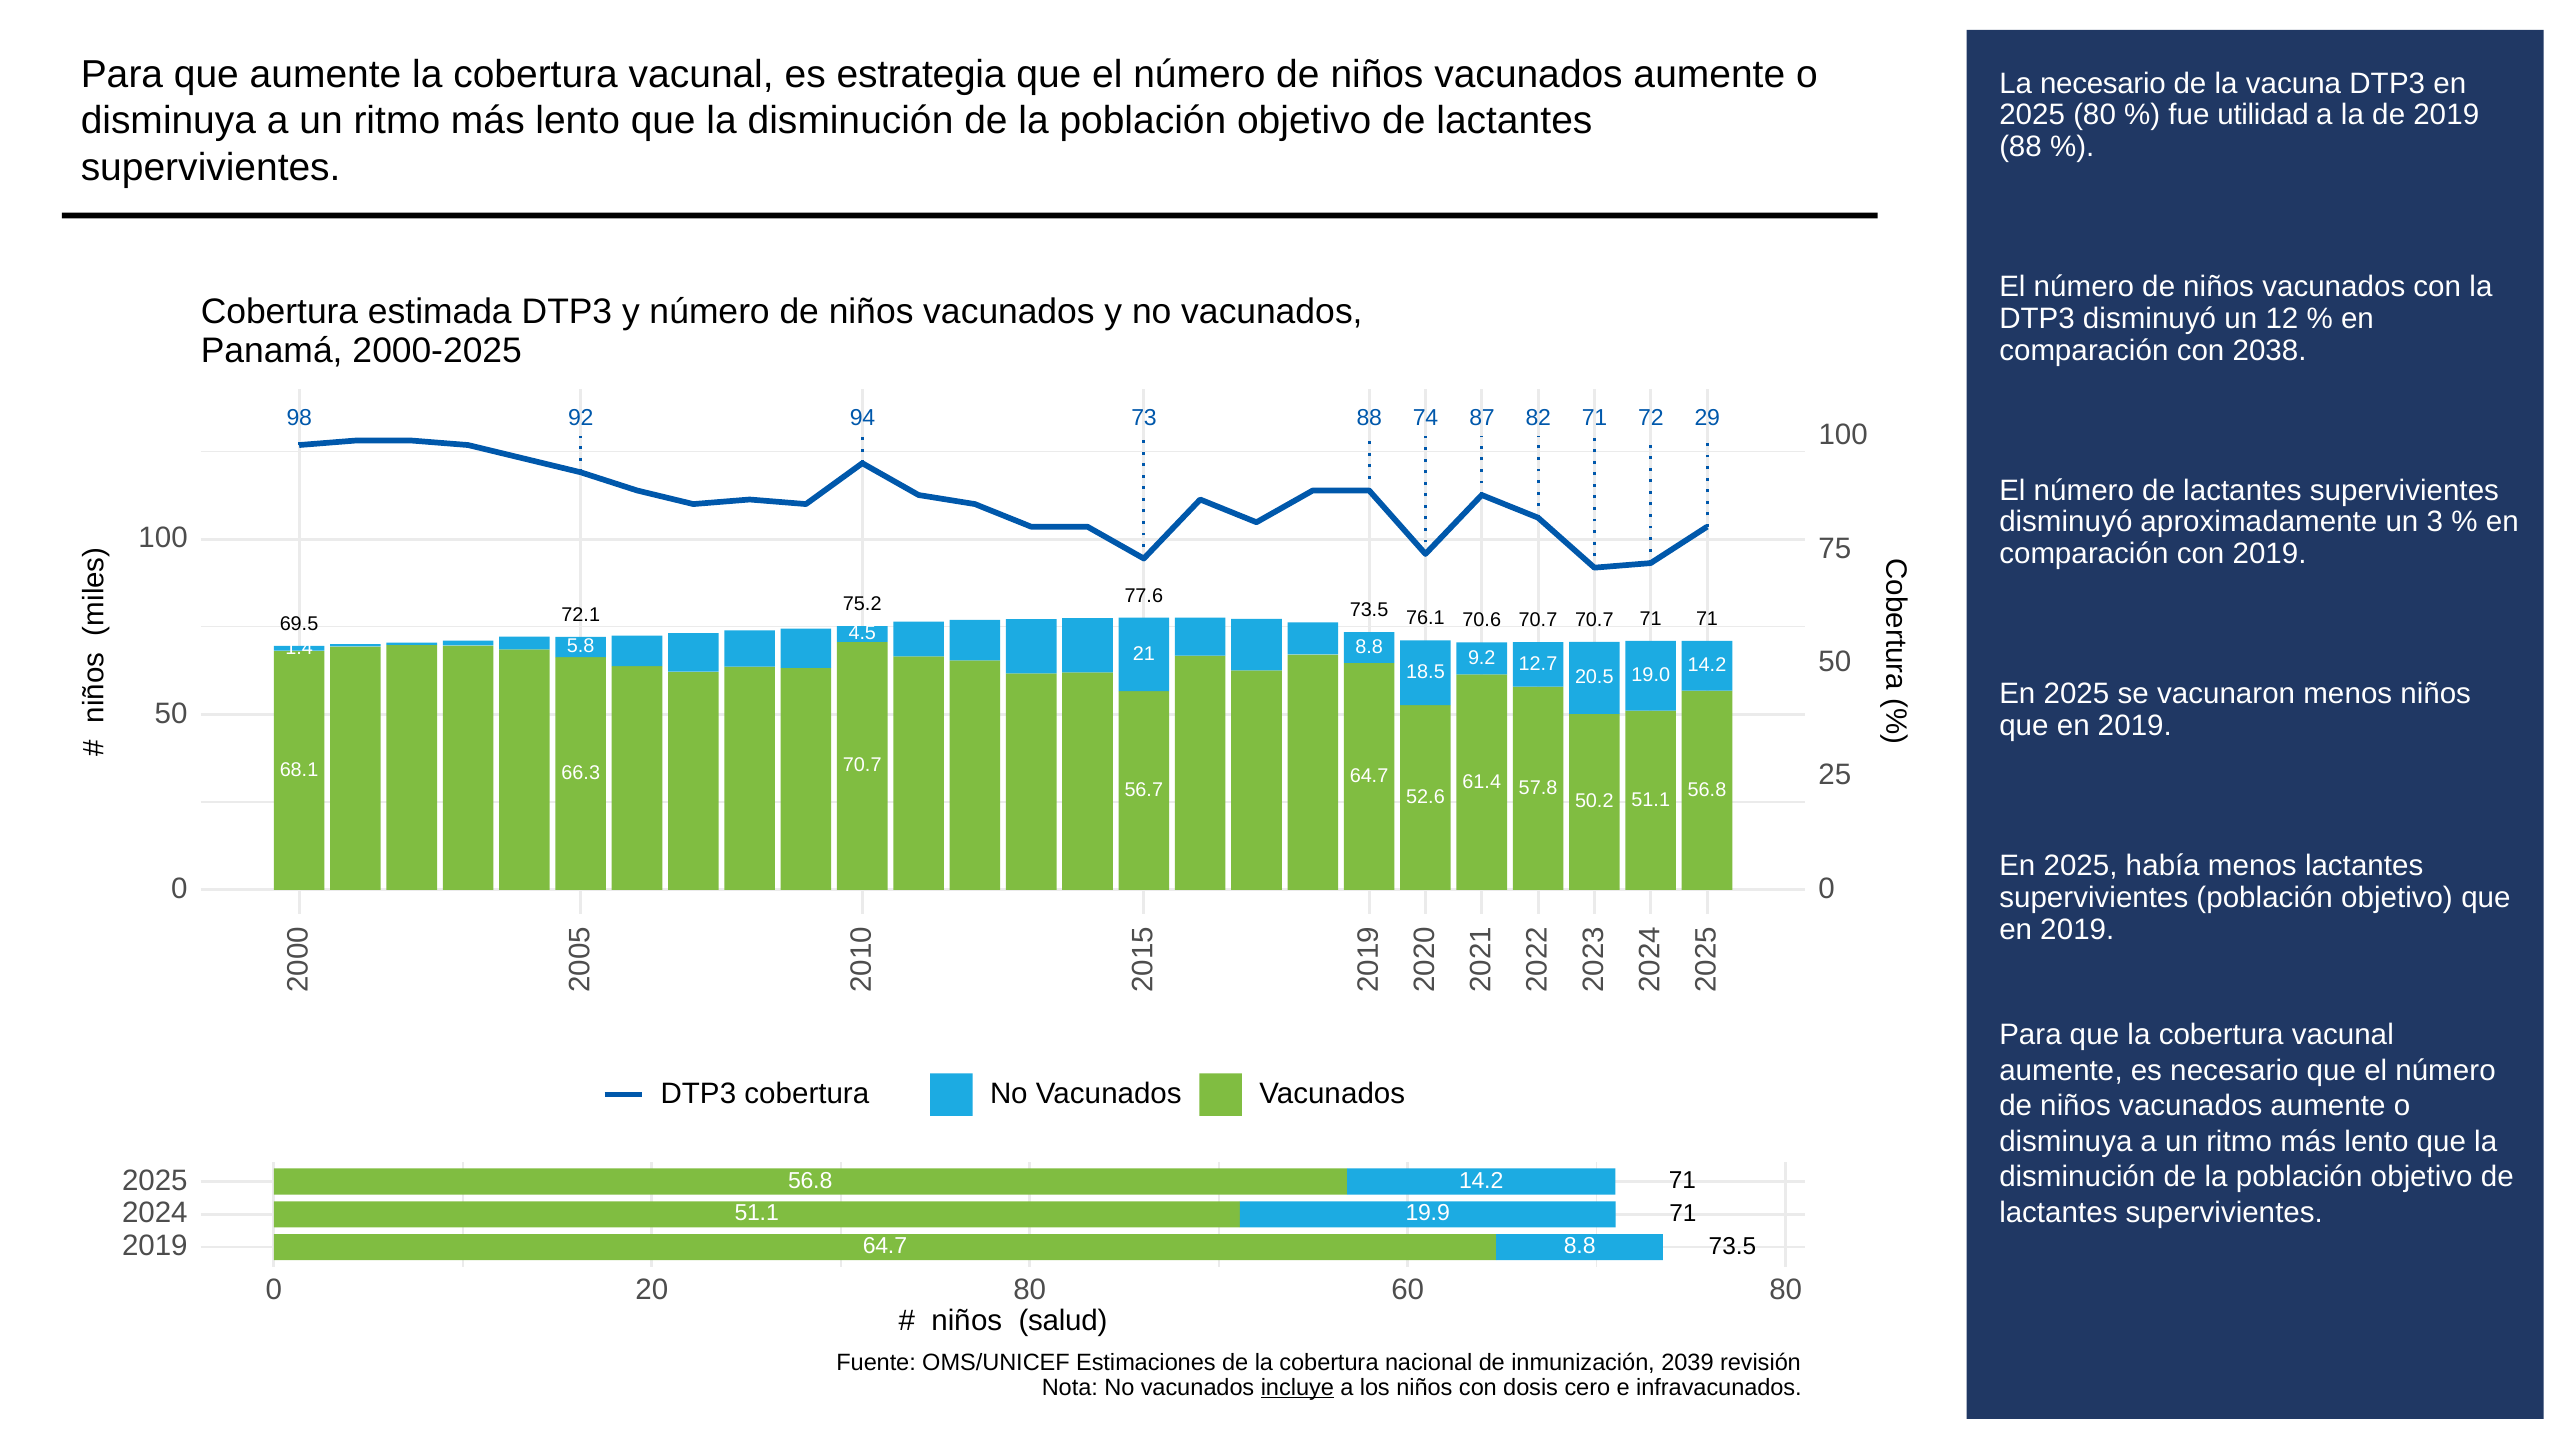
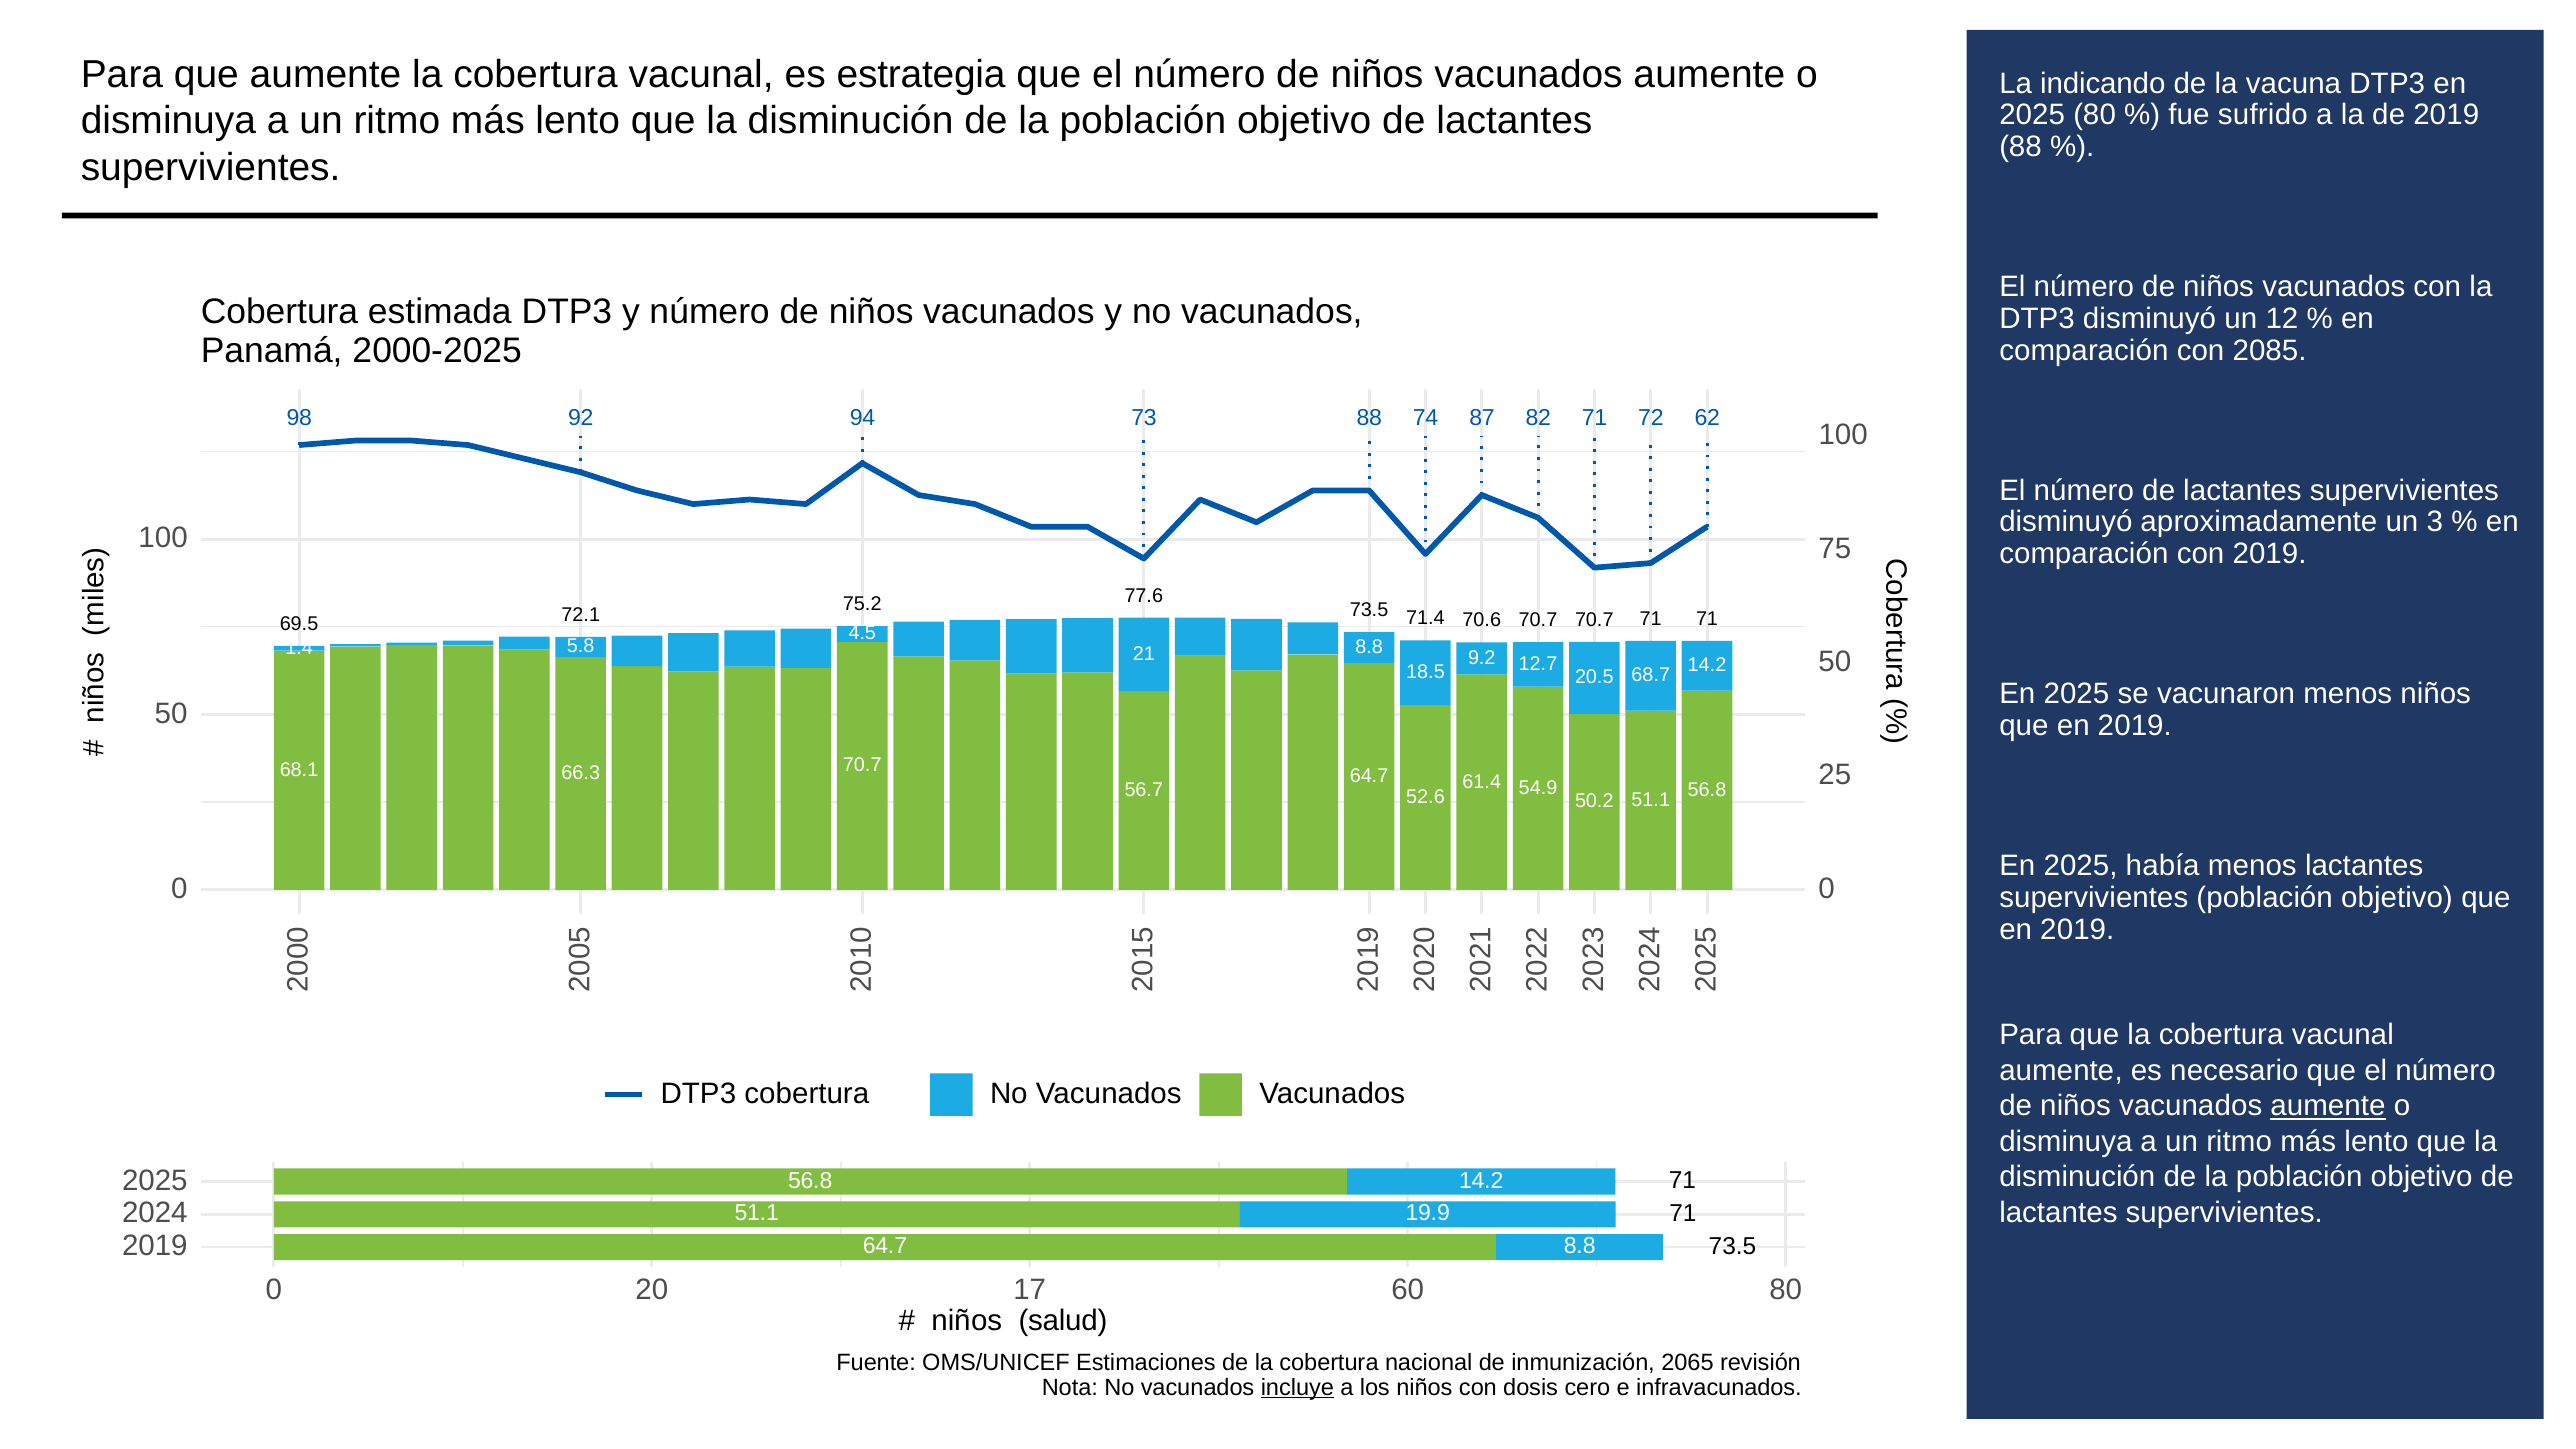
La necesario: necesario -> indicando (2103, 83)
utilidad: utilidad -> sufrido (2263, 115)
2038: 2038 -> 2085 (2270, 351)
29: 29 -> 62 (1707, 418)
76.1: 76.1 -> 71.4 (1425, 618)
19.0: 19.0 -> 68.7 (1651, 675)
57.8: 57.8 -> 54.9 (1538, 788)
aumente underline: none -> present (2328, 1106)
20 80: 80 -> 17 (1030, 1289)
2039: 2039 -> 2065 (1687, 1363)
